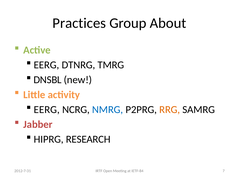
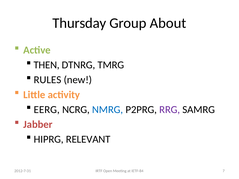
Practices: Practices -> Thursday (79, 23)
EERG: EERG -> THEN (47, 65)
DNSBL: DNSBL -> RULES (47, 80)
RRG colour: orange -> purple (170, 110)
RESEARCH: RESEARCH -> RELEVANT (88, 139)
